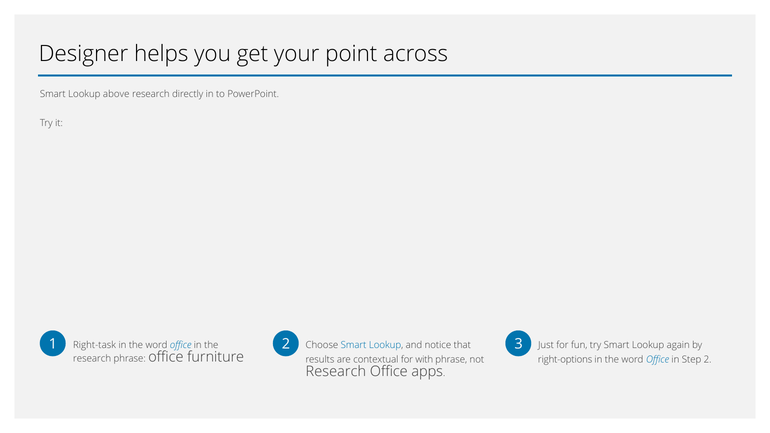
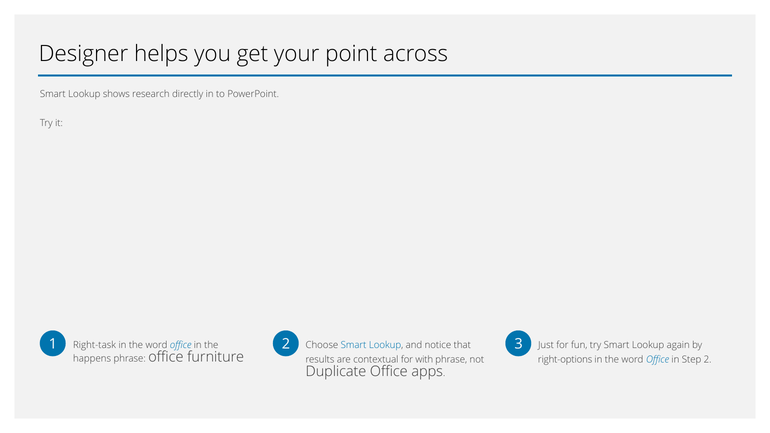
above: above -> shows (116, 94)
research: research -> happens (92, 359)
Research: Research -> Duplicate (336, 372)
